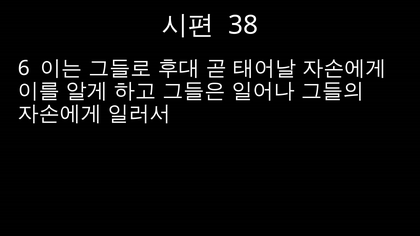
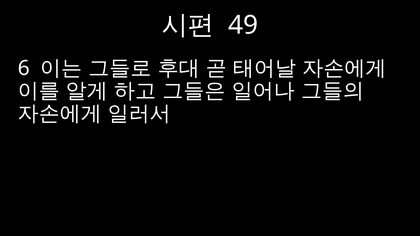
38: 38 -> 49 (243, 25)
